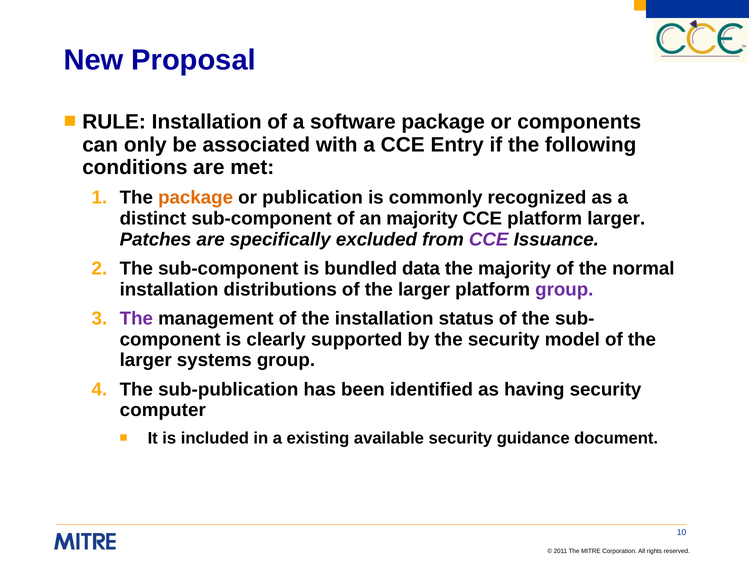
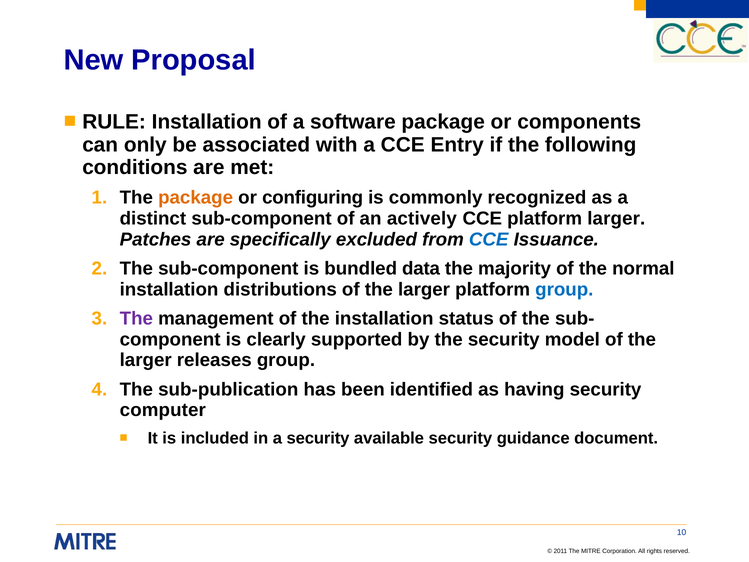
publication: publication -> configuring (313, 198)
an majority: majority -> actively (422, 219)
CCE colour: purple -> blue (489, 239)
group colour: purple -> blue (564, 289)
systems: systems -> releases (214, 360)
a existing: existing -> security (318, 438)
